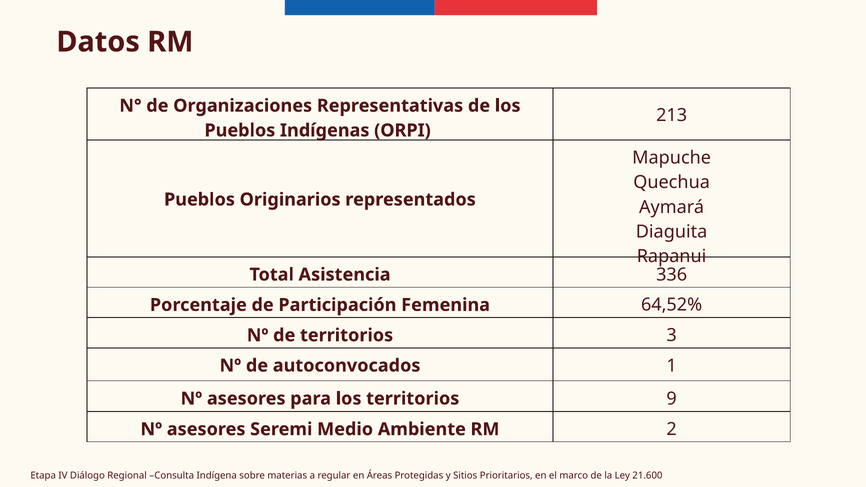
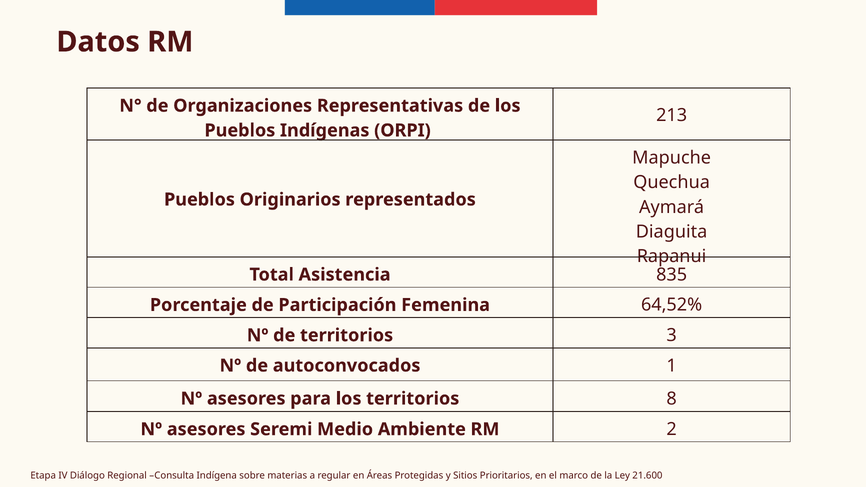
336: 336 -> 835 (672, 275)
9: 9 -> 8 (672, 399)
